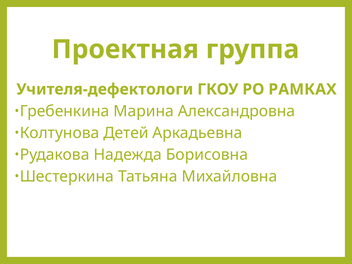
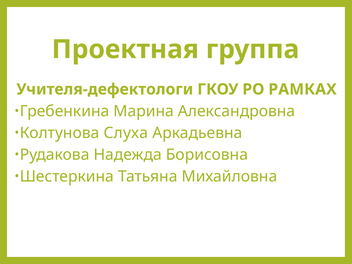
Детей: Детей -> Слуха (126, 133)
